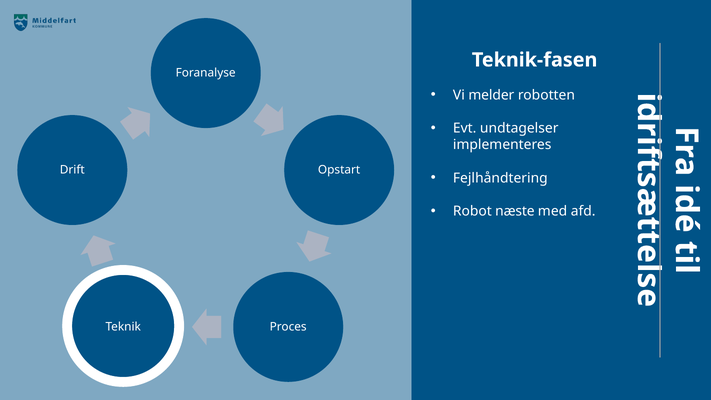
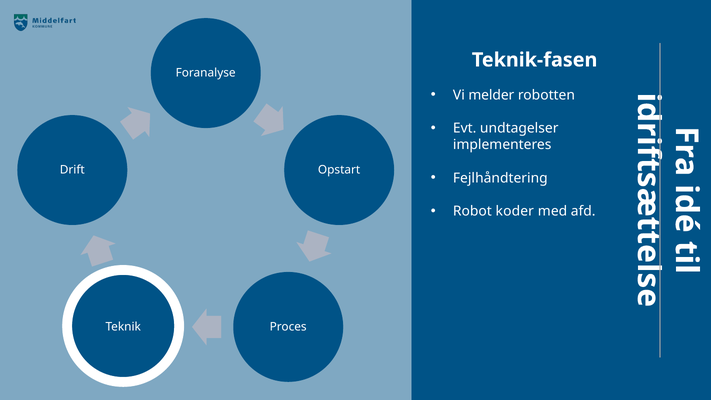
næste: næste -> koder (515, 211)
